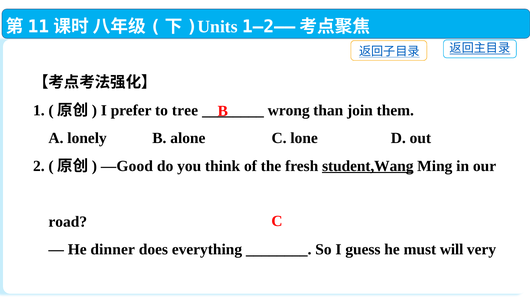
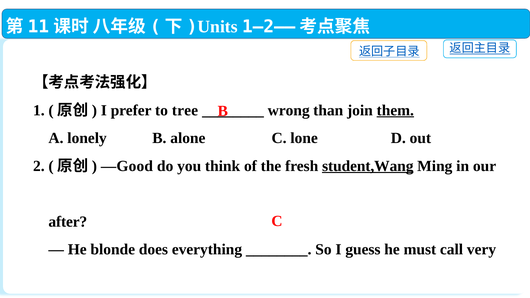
them underline: none -> present (395, 110)
road: road -> after (68, 222)
dinner: dinner -> blonde (113, 250)
will: will -> call (452, 250)
